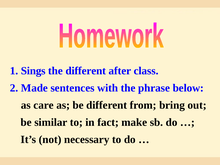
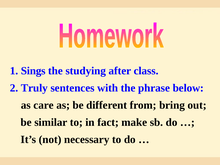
the different: different -> studying (86, 71)
Made: Made -> Truly (34, 88)
